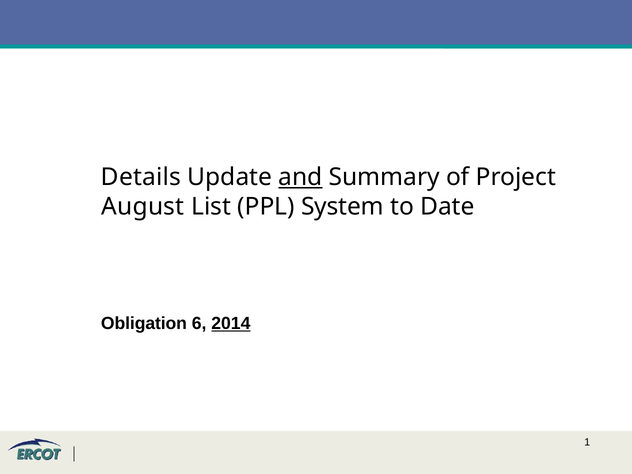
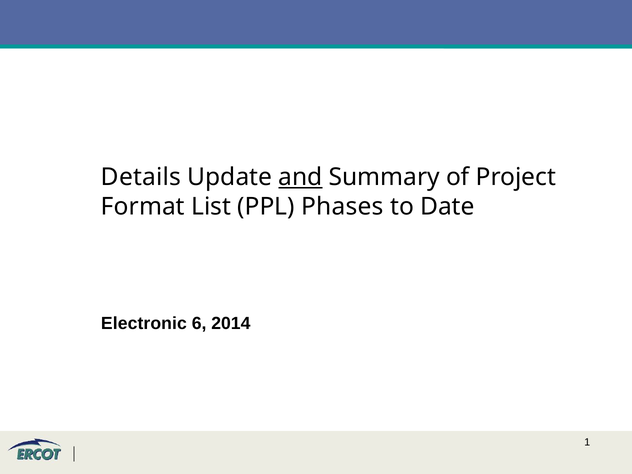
August: August -> Format (143, 207)
System: System -> Phases (342, 207)
Obligation: Obligation -> Electronic (144, 324)
2014 underline: present -> none (231, 324)
